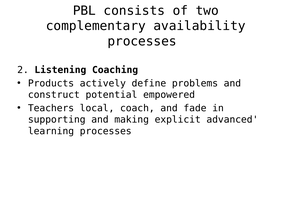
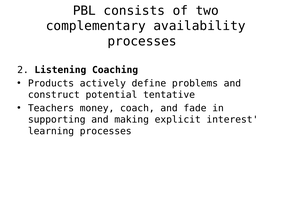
empowered: empowered -> tentative (169, 95)
local: local -> money (97, 108)
advanced: advanced -> interest (232, 120)
